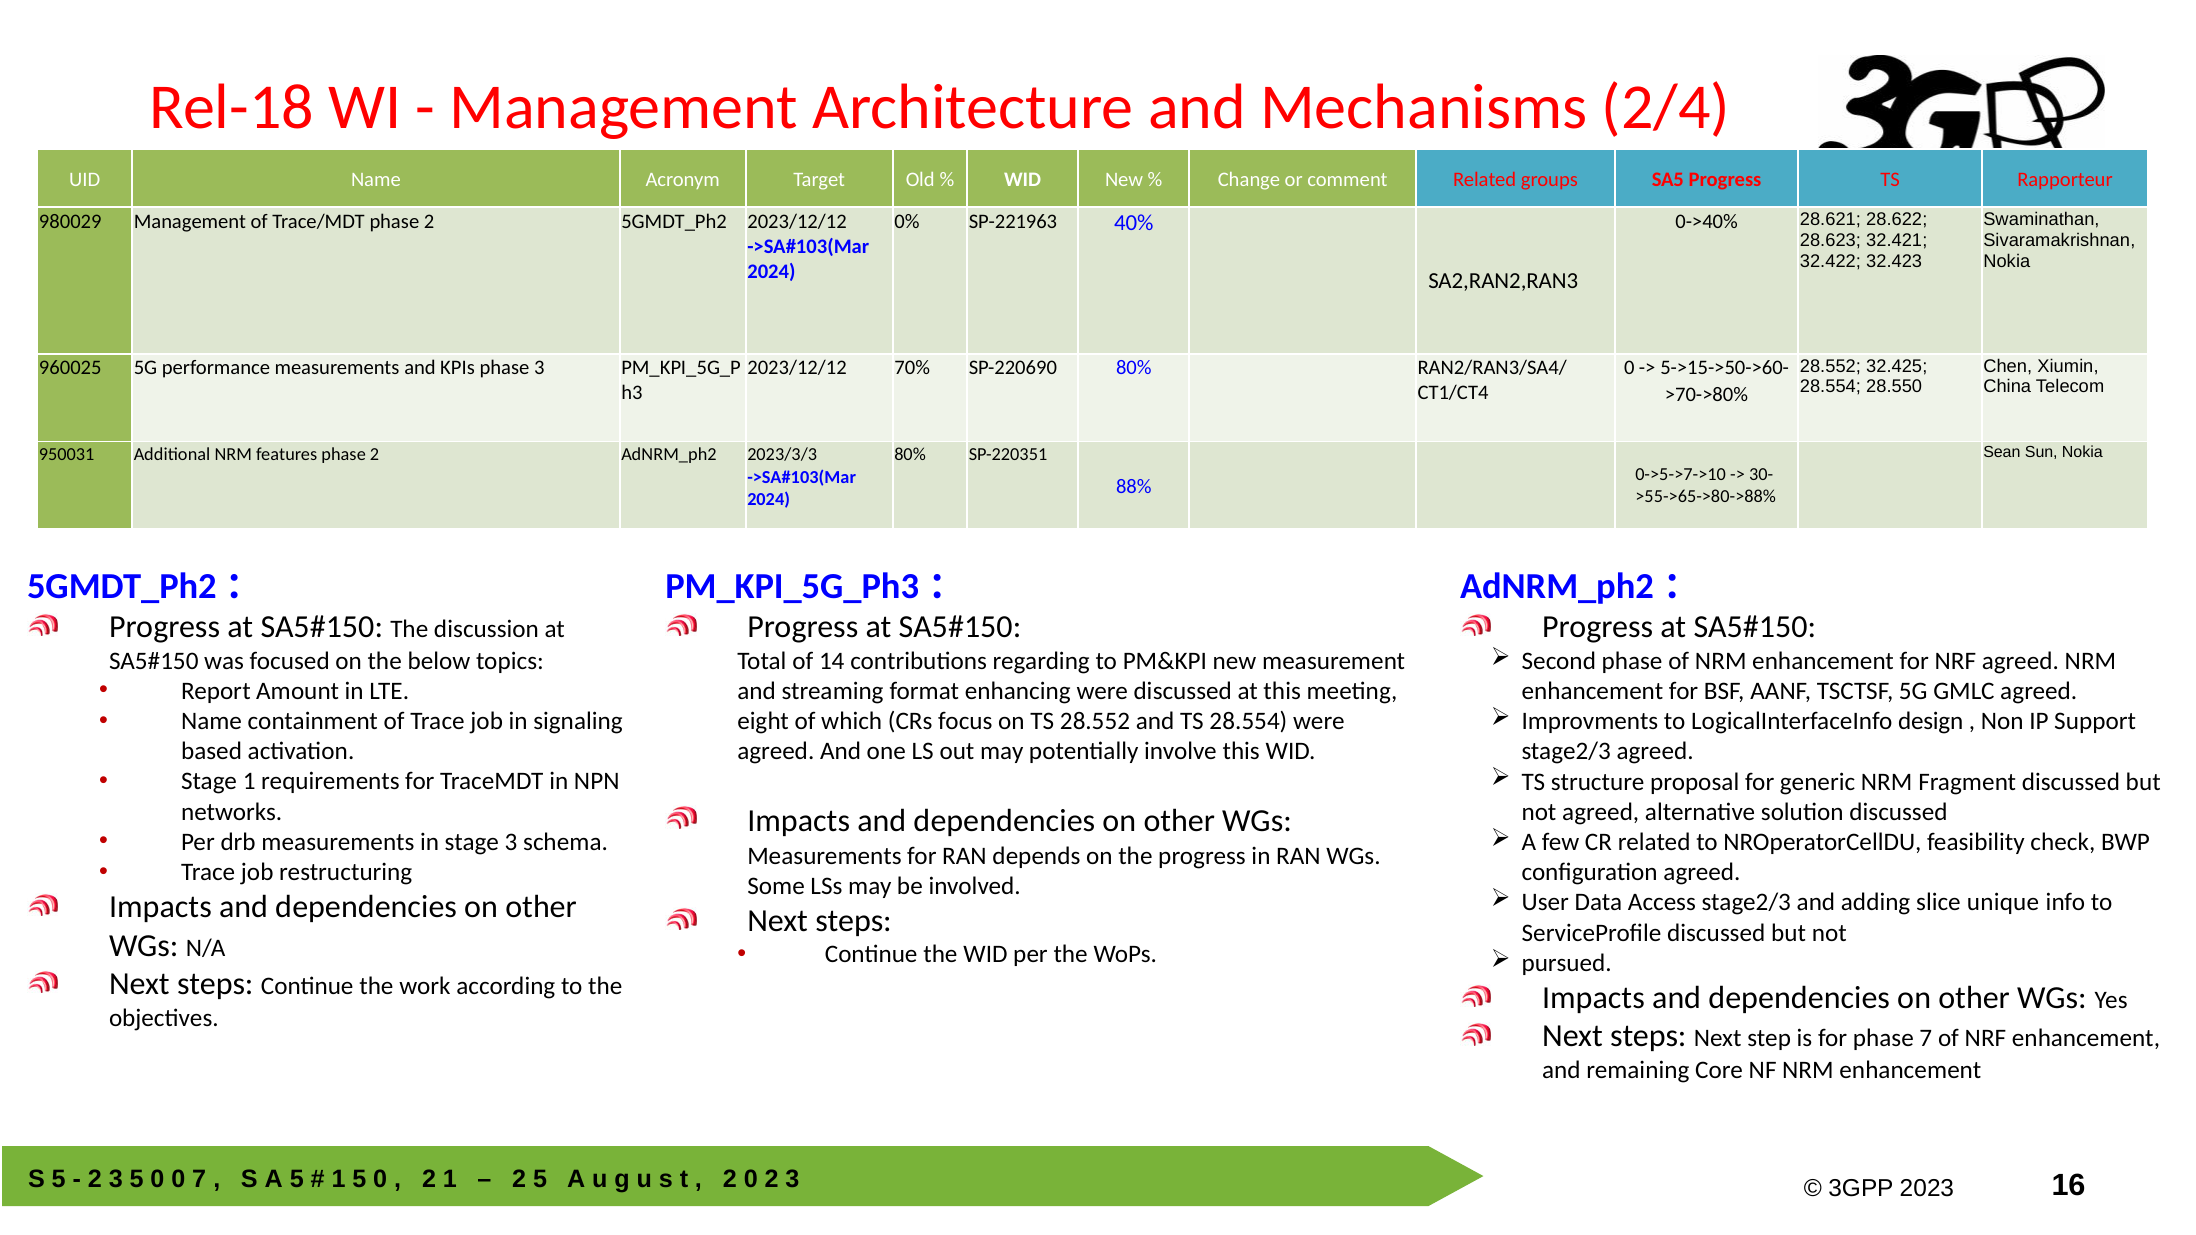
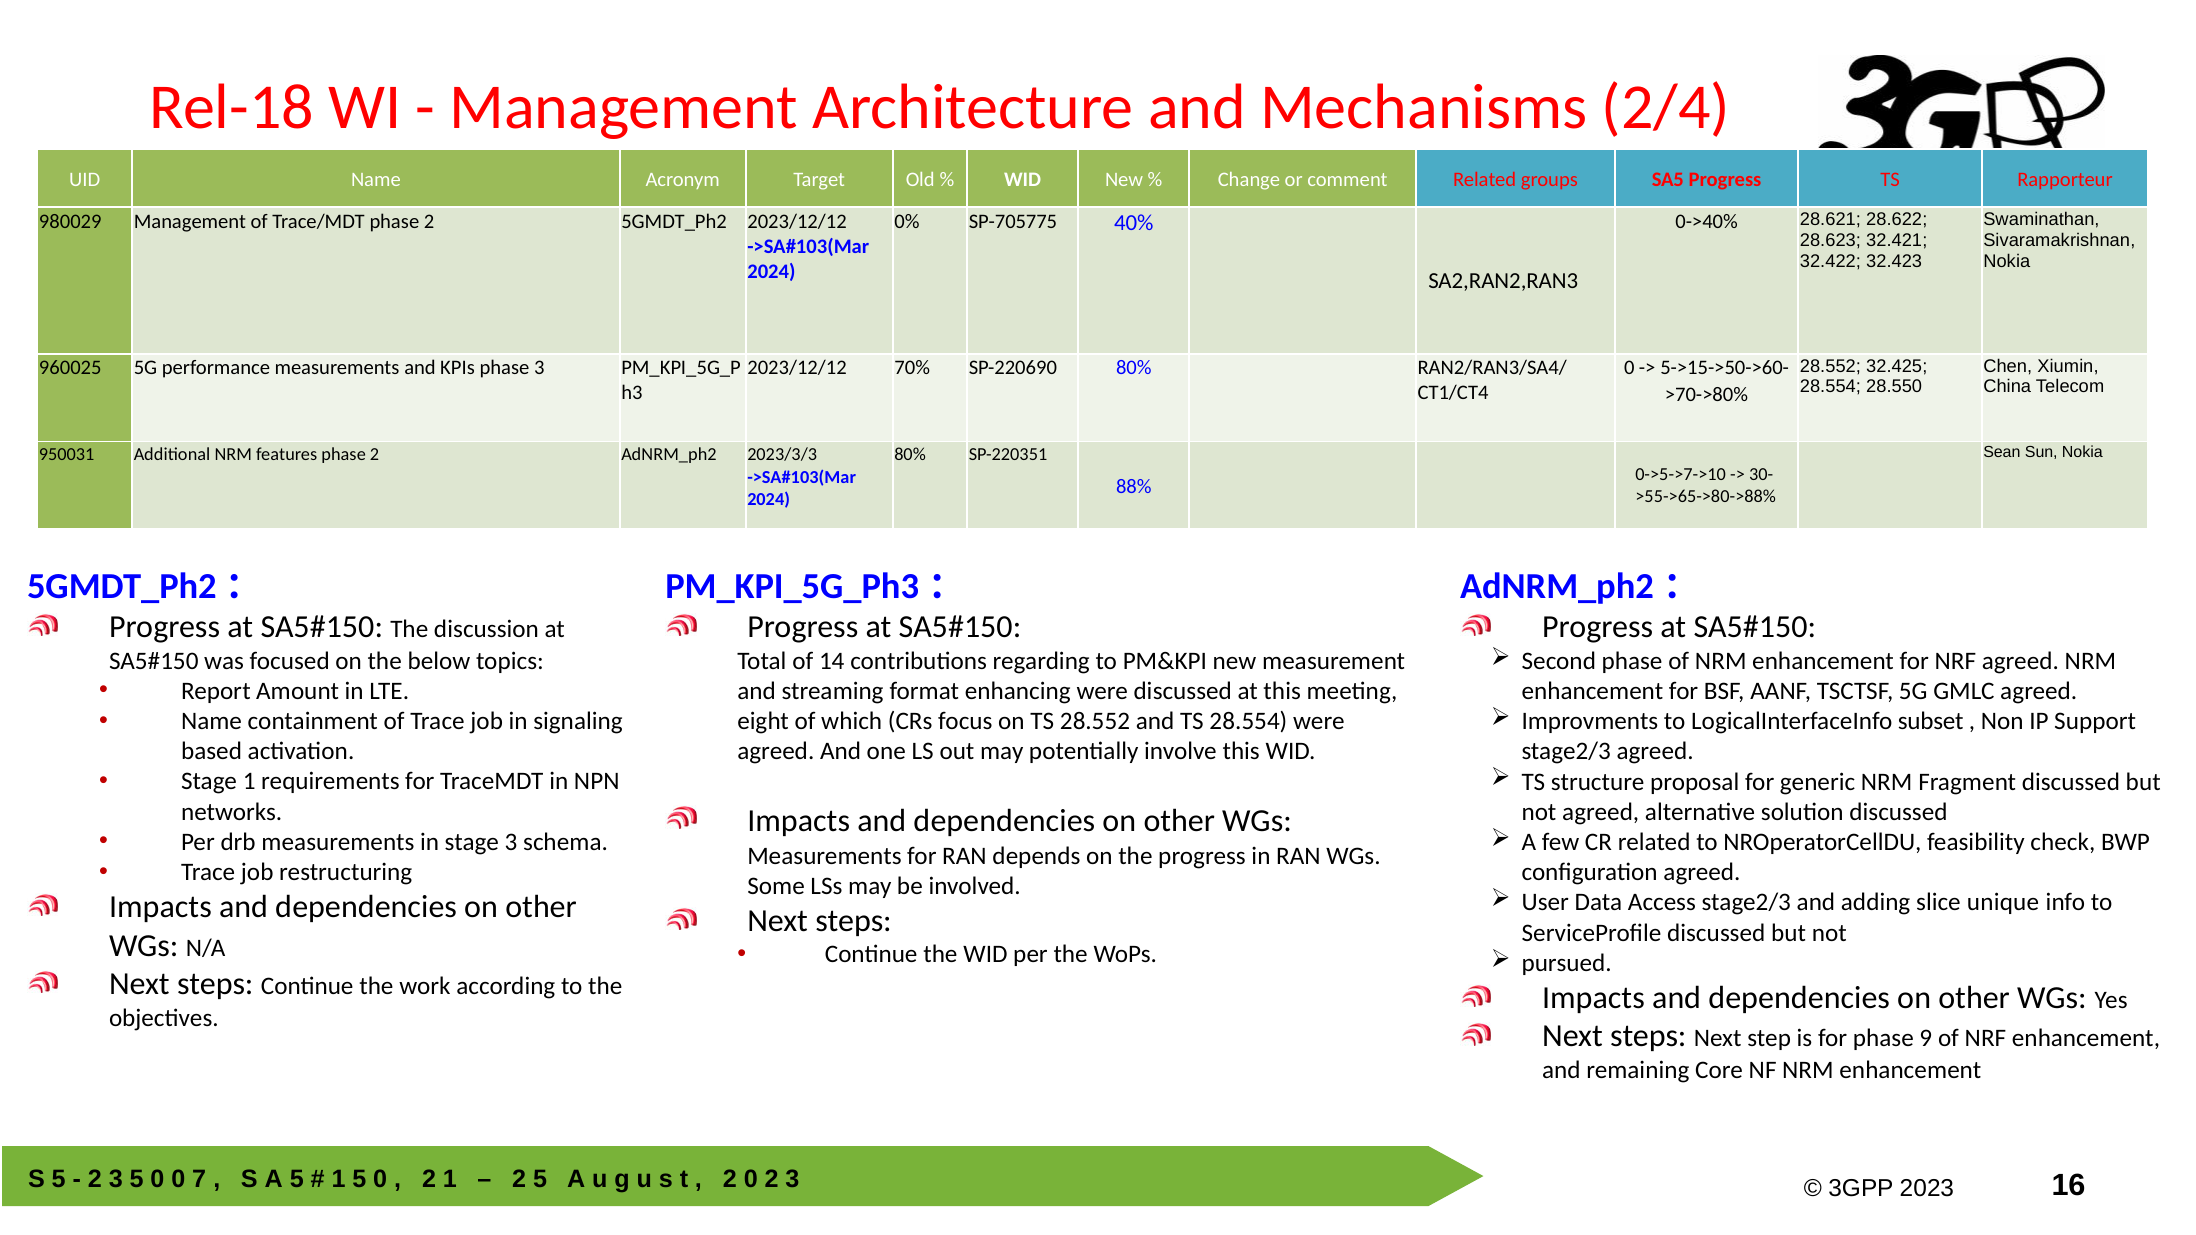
SP-221963: SP-221963 -> SP-705775 (1013, 222)
design: design -> subset (1931, 721)
phase 7: 7 -> 9 (1926, 1039)
